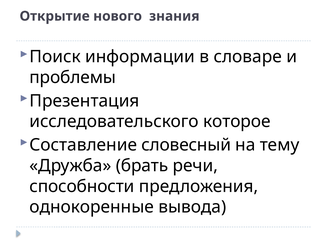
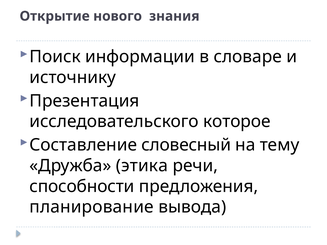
проблемы: проблемы -> источнику (73, 77)
брать: брать -> этика (142, 166)
однокоренные: однокоренные -> планирование (92, 207)
